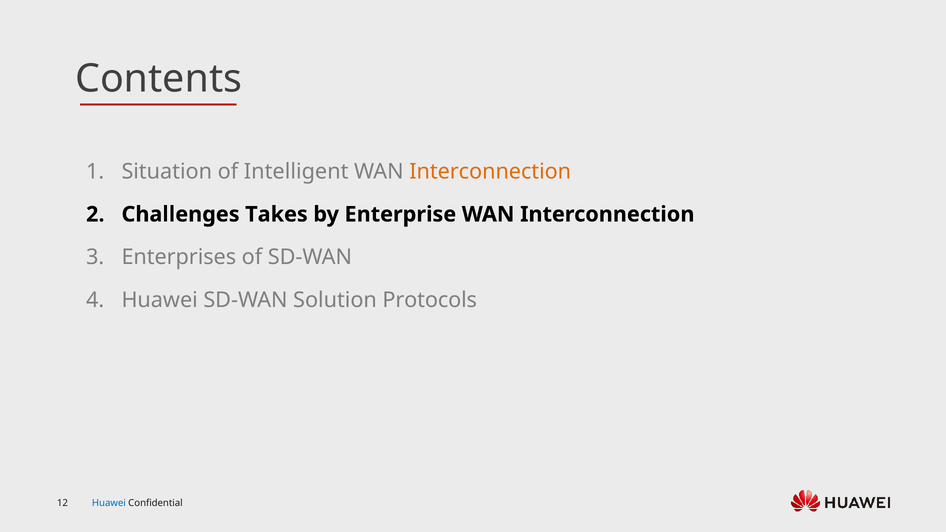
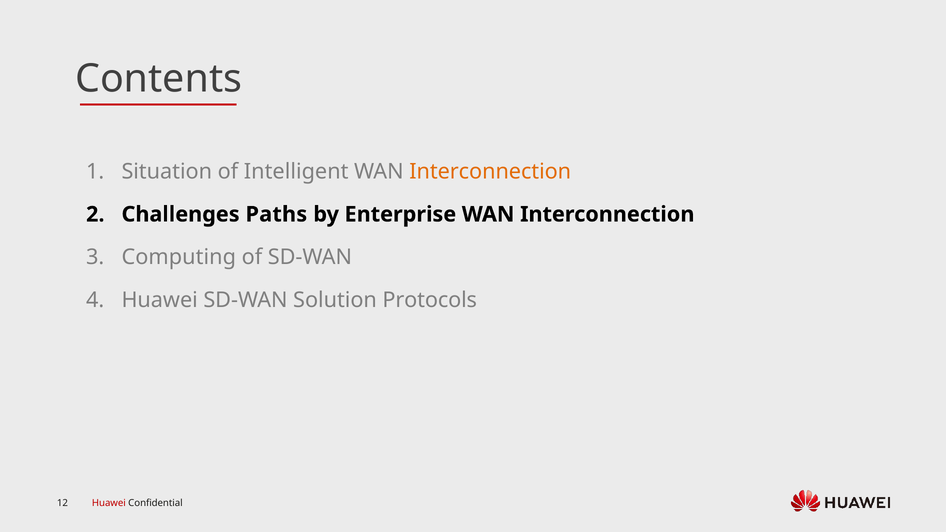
Takes: Takes -> Paths (276, 214)
Enterprises: Enterprises -> Computing (179, 257)
Huawei colour: blue -> red (109, 503)
